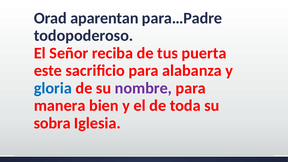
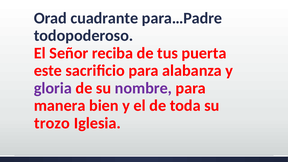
aparentan: aparentan -> cuadrante (104, 18)
gloria colour: blue -> purple (53, 88)
sobra: sobra -> trozo (52, 123)
